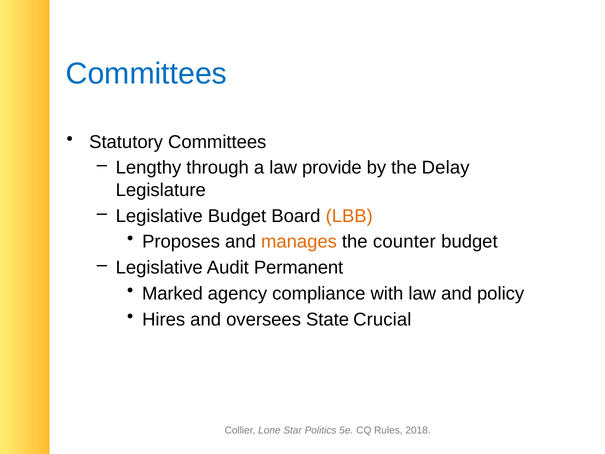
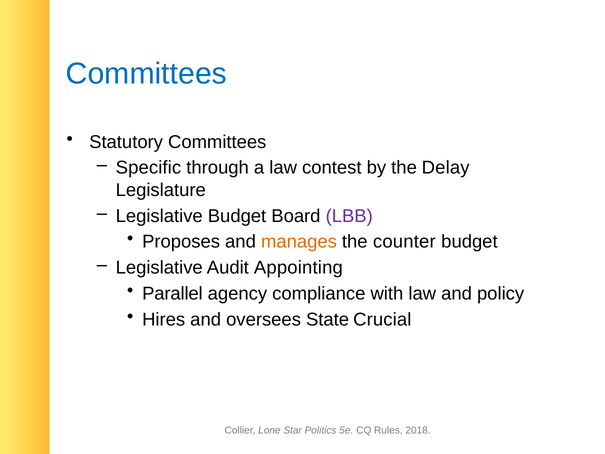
Lengthy: Lengthy -> Specific (148, 168)
provide: provide -> contest (332, 168)
LBB colour: orange -> purple (349, 216)
Permanent: Permanent -> Appointing (298, 268)
Marked: Marked -> Parallel (172, 293)
